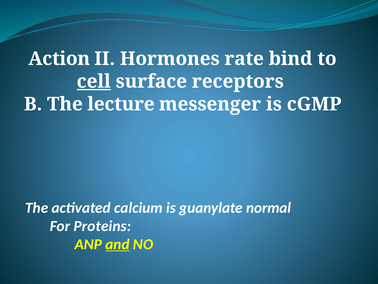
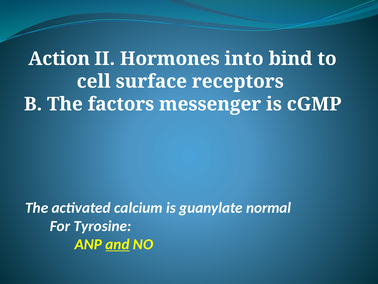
rate: rate -> into (244, 59)
cell underline: present -> none (94, 81)
lecture: lecture -> factors (121, 104)
Proteins: Proteins -> Tyrosine (102, 226)
